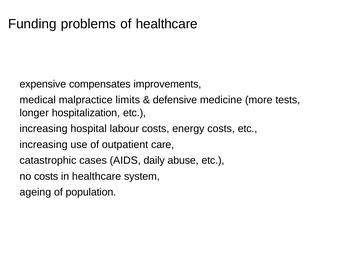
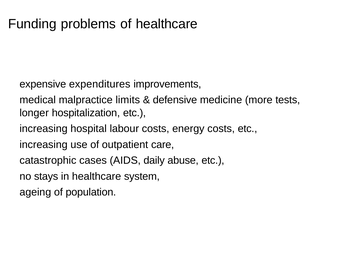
compensates: compensates -> expenditures (100, 84)
no costs: costs -> stays (46, 176)
